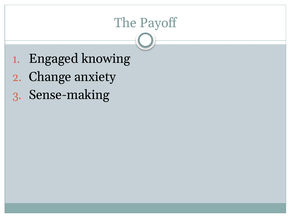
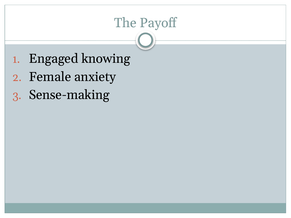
Change: Change -> Female (50, 77)
